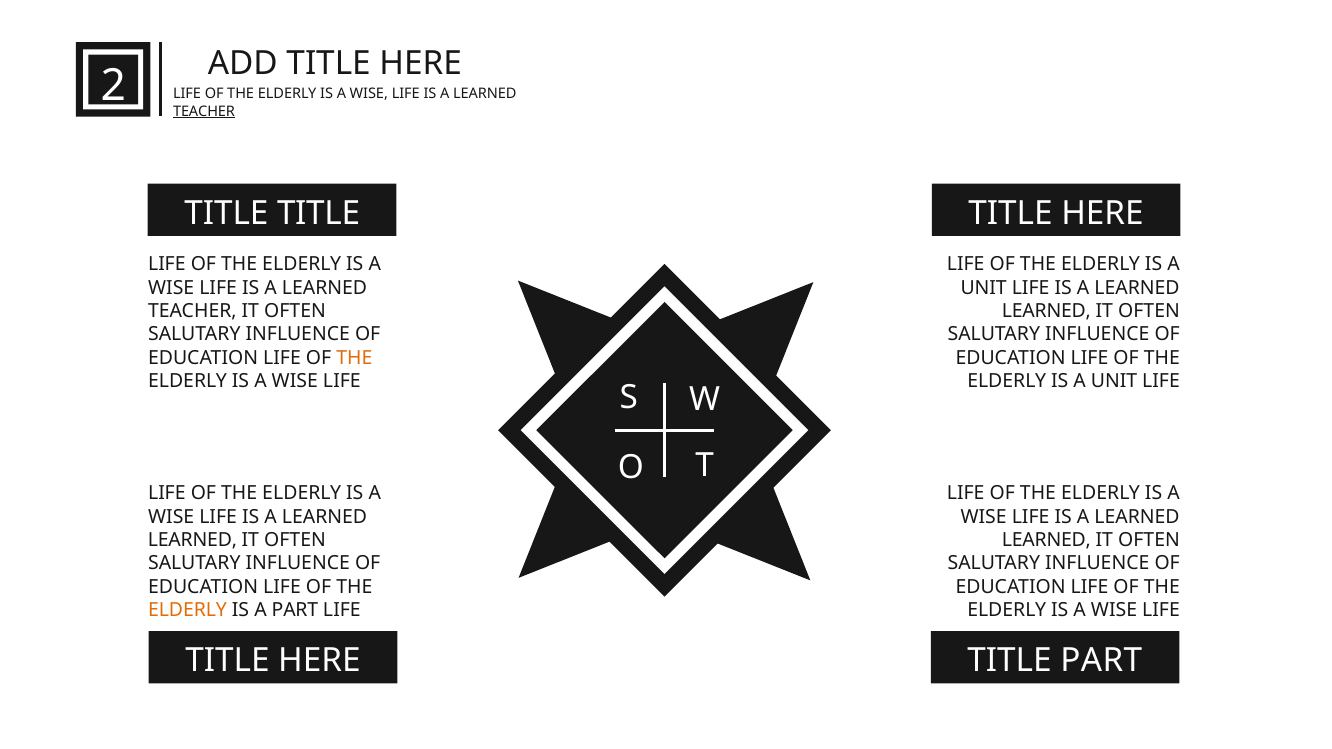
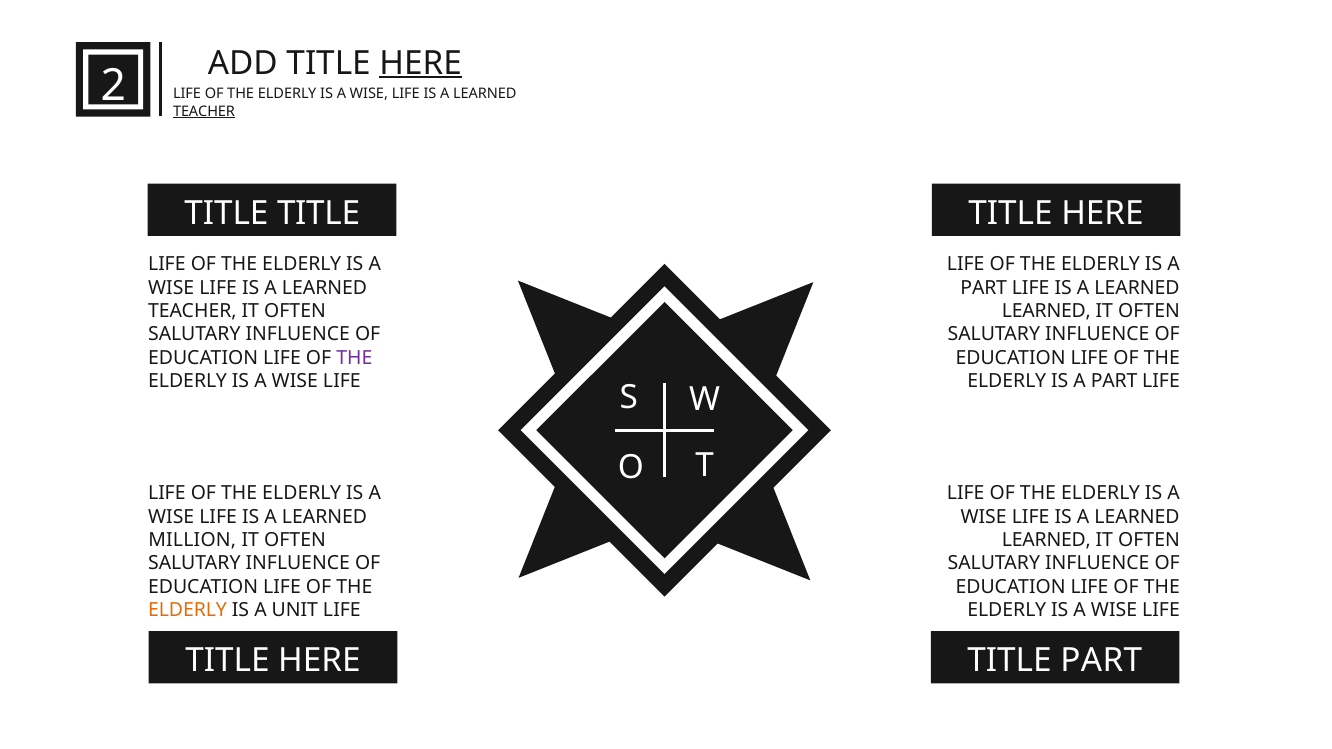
HERE underline: none -> present (421, 63)
UNIT: UNIT -> PART (984, 288)
THE colour: orange -> purple (354, 358)
UNIT: UNIT -> PART (1114, 381)
LEARNED: LEARNED -> MILLION (192, 540)
A PART: PART -> UNIT (295, 610)
